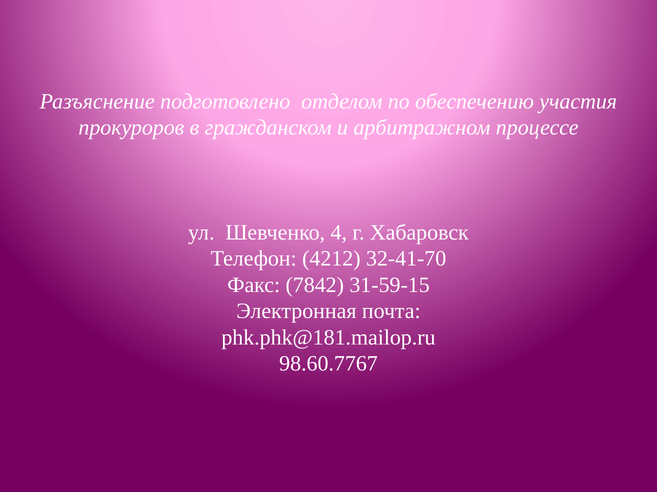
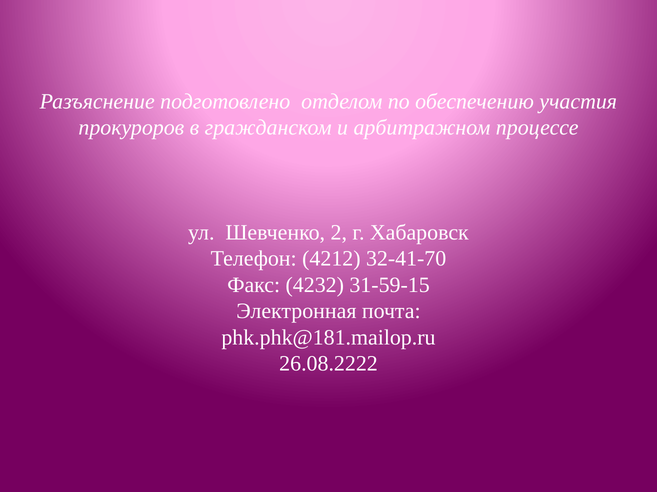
4: 4 -> 2 (339, 233)
7842: 7842 -> 4232 (315, 285)
98.60.7767: 98.60.7767 -> 26.08.2222 (329, 364)
